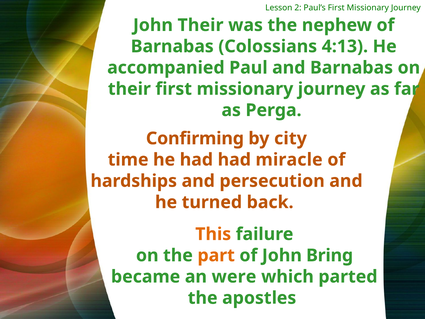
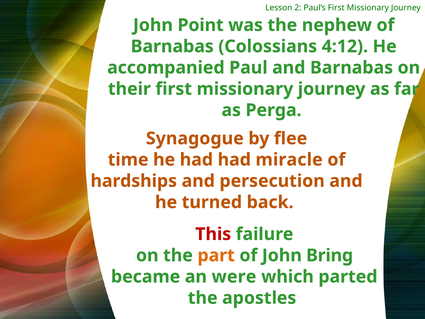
John Their: Their -> Point (201, 25)
4:13: 4:13 -> 4:12 (345, 46)
Confirming: Confirming -> Synagogue (195, 138)
city: city -> flee (291, 138)
This colour: orange -> red (213, 234)
